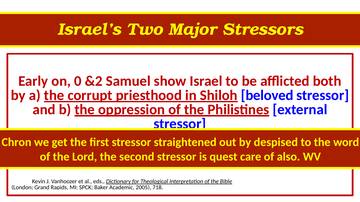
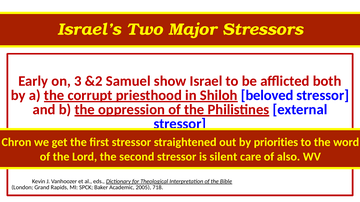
0: 0 -> 3 (78, 81)
despised: despised -> priorities (276, 143)
quest: quest -> silent (223, 157)
